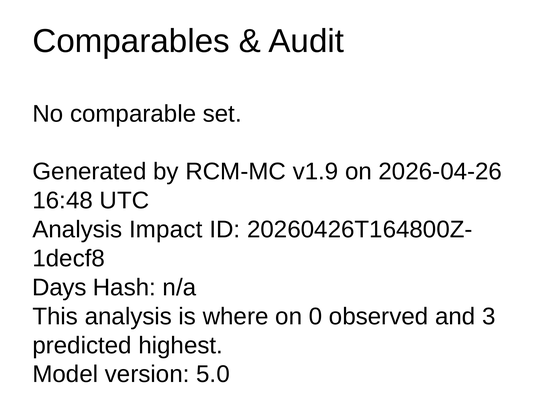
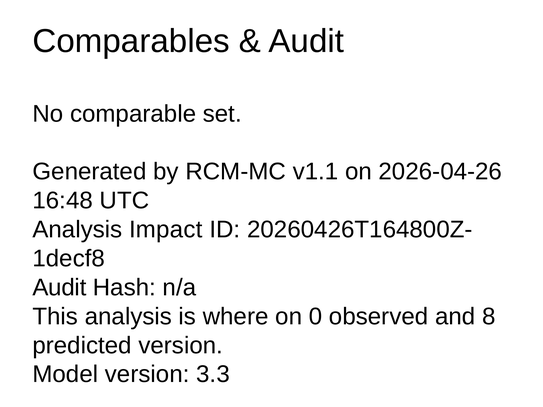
v1.9: v1.9 -> v1.1 (316, 172)
Days: Days -> Audit (59, 288)
3: 3 -> 8 (489, 317)
predicted highest: highest -> version (181, 346)
5.0: 5.0 -> 3.3 (213, 375)
